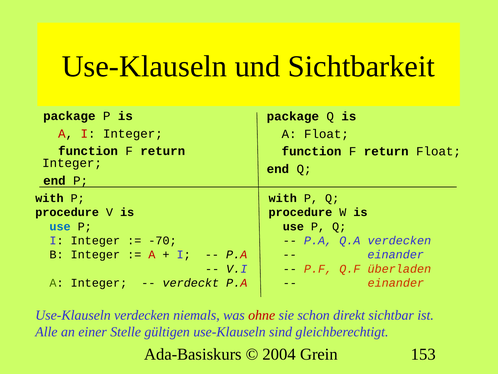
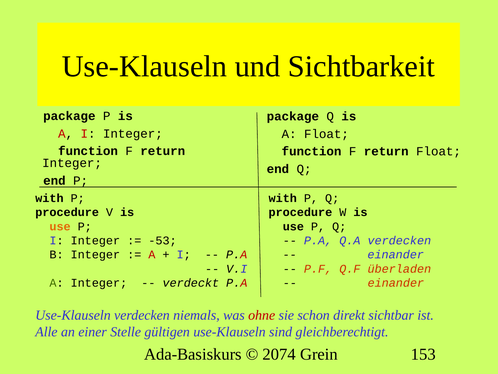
use colour: blue -> orange (60, 226)
-70: -70 -> -53 (163, 240)
2004: 2004 -> 2074 (279, 354)
